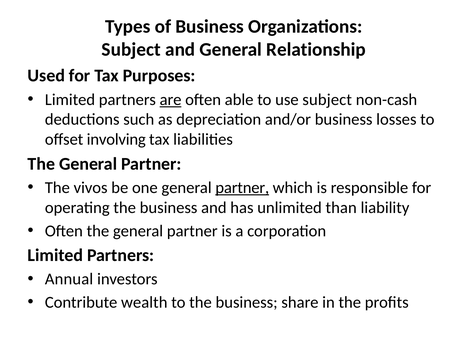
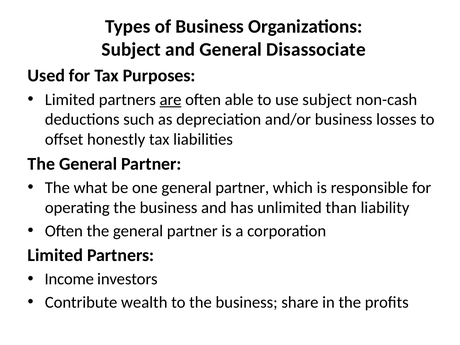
Relationship: Relationship -> Disassociate (316, 50)
involving: involving -> honestly (116, 139)
vivos: vivos -> what (91, 188)
partner underline: present -> none (242, 188)
Annual: Annual -> Income (69, 279)
